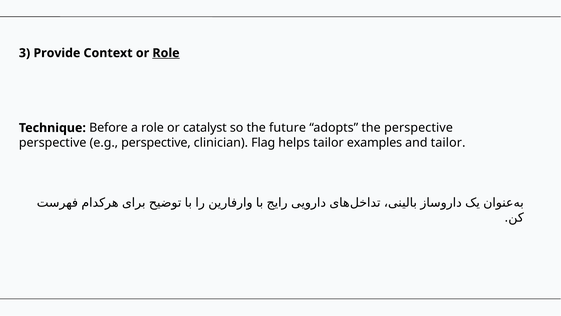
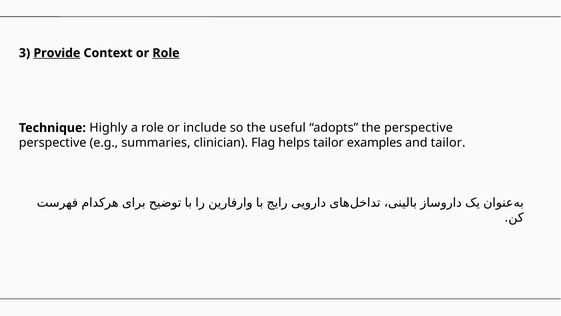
Provide underline: none -> present (57, 53)
Before: Before -> Highly (108, 128)
catalyst: catalyst -> include (205, 128)
future: future -> useful (288, 128)
e.g perspective: perspective -> summaries (156, 143)
